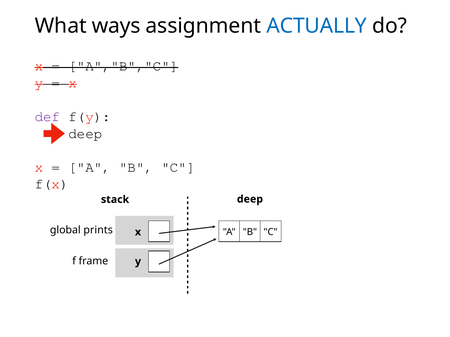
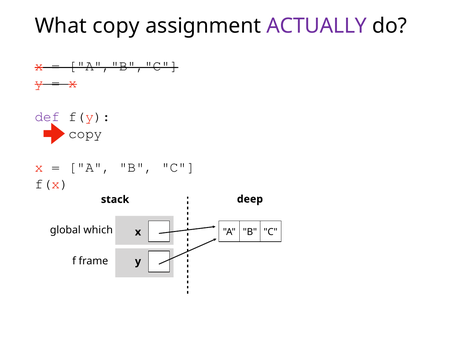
What ways: ways -> copy (116, 26)
ACTUALLY colour: blue -> purple (317, 26)
deep: deep -> copy (85, 134)
prints: prints -> which (98, 230)
